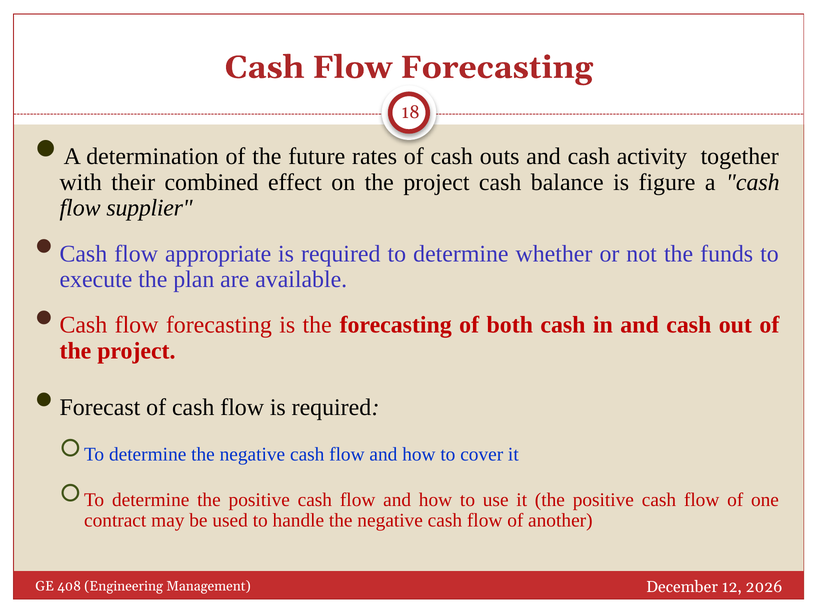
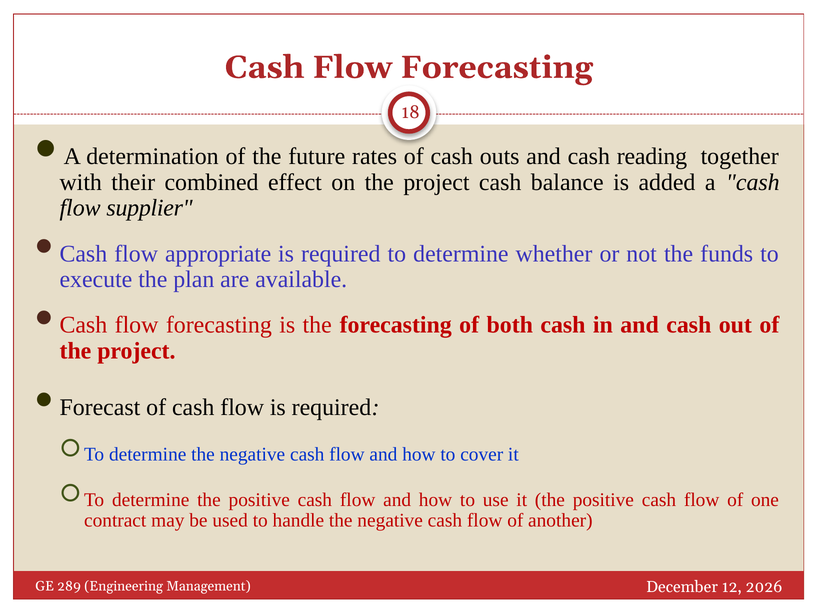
activity: activity -> reading (652, 157)
figure: figure -> added (667, 182)
408: 408 -> 289 (69, 587)
